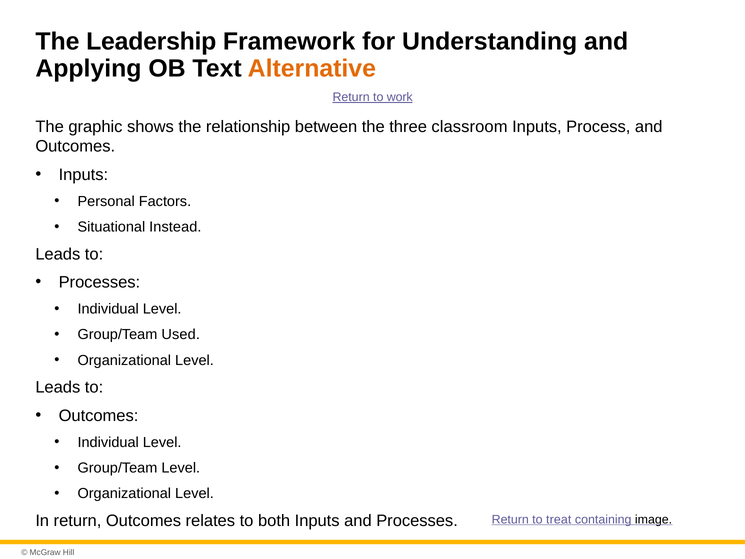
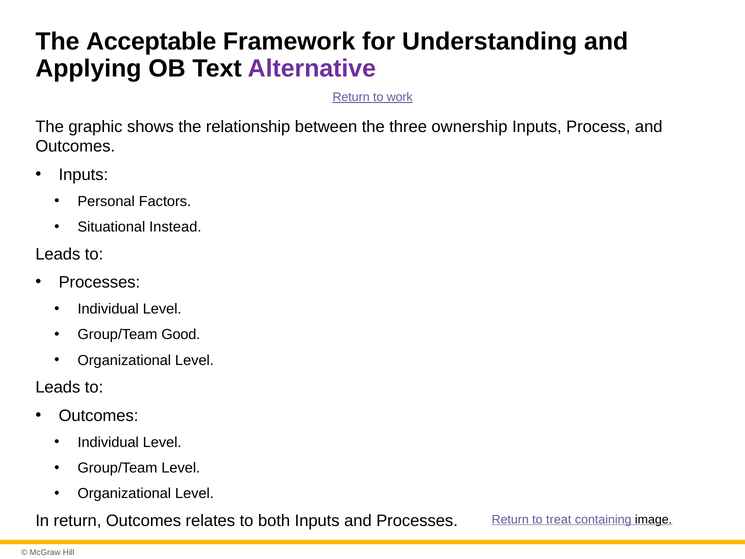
Leadership: Leadership -> Acceptable (151, 42)
Alternative colour: orange -> purple (312, 68)
classroom: classroom -> ownership (469, 127)
Used: Used -> Good (181, 335)
